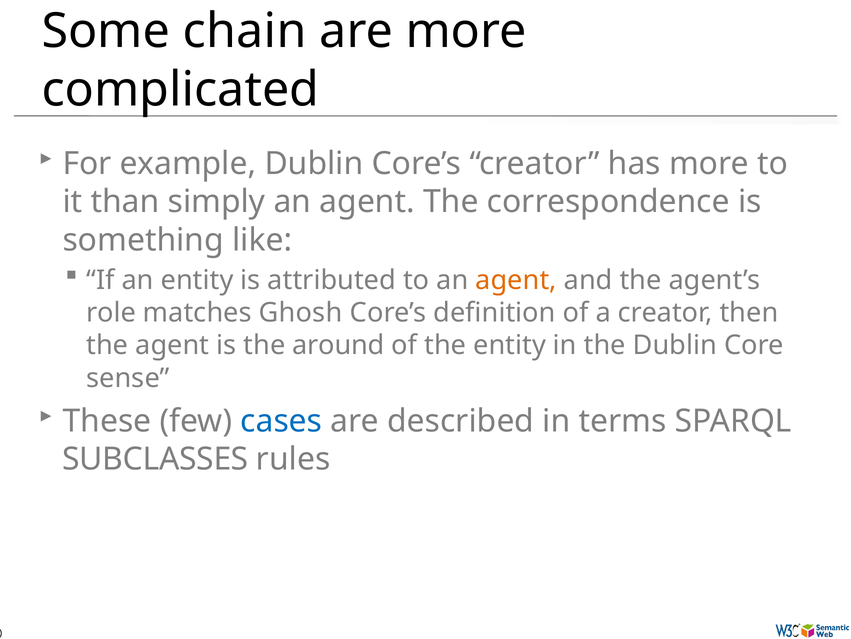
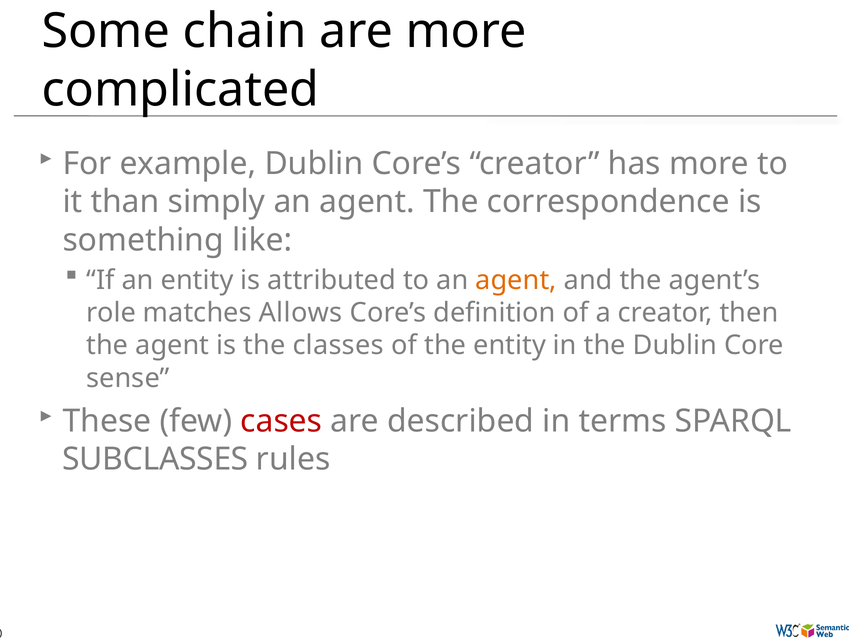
Ghosh: Ghosh -> Allows (301, 312)
around: around -> classes (338, 345)
cases colour: blue -> red (281, 421)
